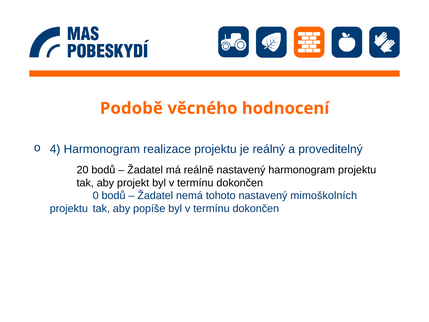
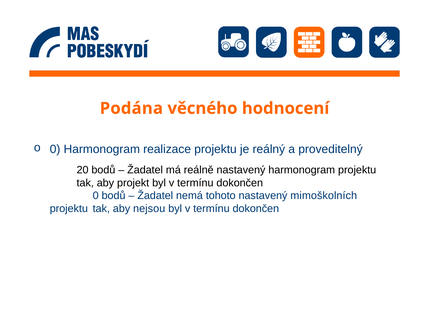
Podobě: Podobě -> Podána (131, 108)
4: 4 -> 0 (55, 149)
popíše: popíše -> nejsou (149, 208)
